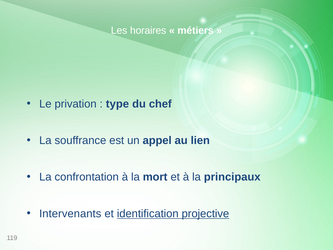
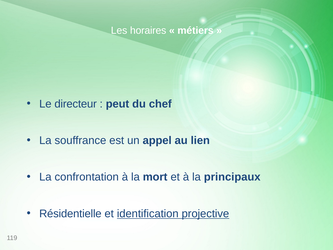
privation: privation -> directeur (76, 104)
type: type -> peut (117, 104)
Intervenants: Intervenants -> Résidentielle (70, 213)
